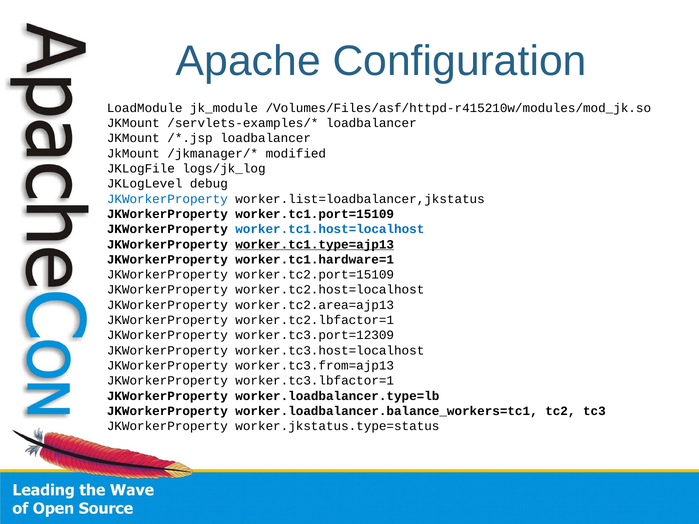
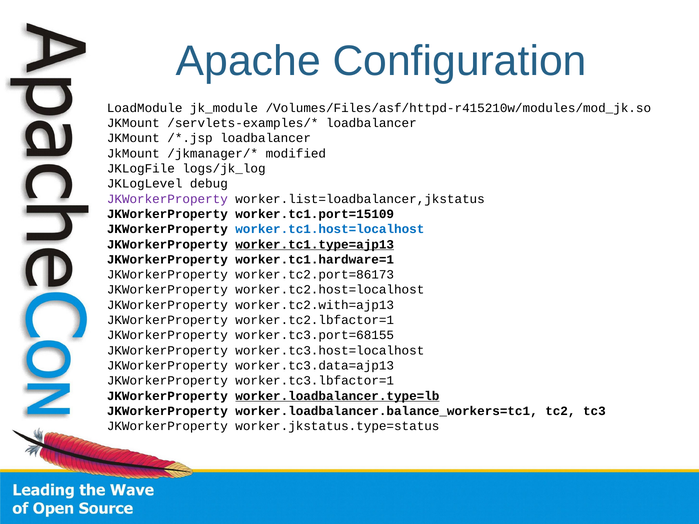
JKWorkerProperty colour: blue -> purple (167, 199)
worker.tc2.port=15109: worker.tc2.port=15109 -> worker.tc2.port=86173 (315, 275)
worker.tc2.area=ajp13: worker.tc2.area=ajp13 -> worker.tc2.with=ajp13 (315, 305)
worker.tc3.port=12309: worker.tc3.port=12309 -> worker.tc3.port=68155 (315, 335)
worker.tc3.from=ajp13: worker.tc3.from=ajp13 -> worker.tc3.data=ajp13 (315, 366)
worker.loadbalancer.type=lb underline: none -> present (337, 396)
